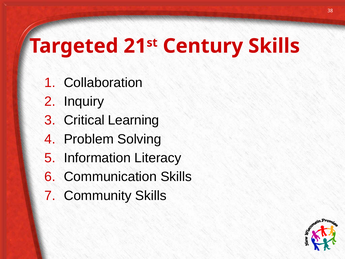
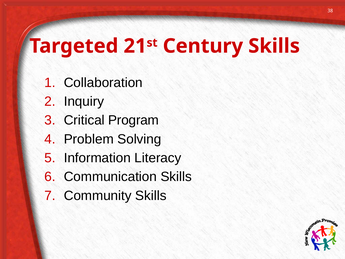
Learning: Learning -> Program (134, 120)
